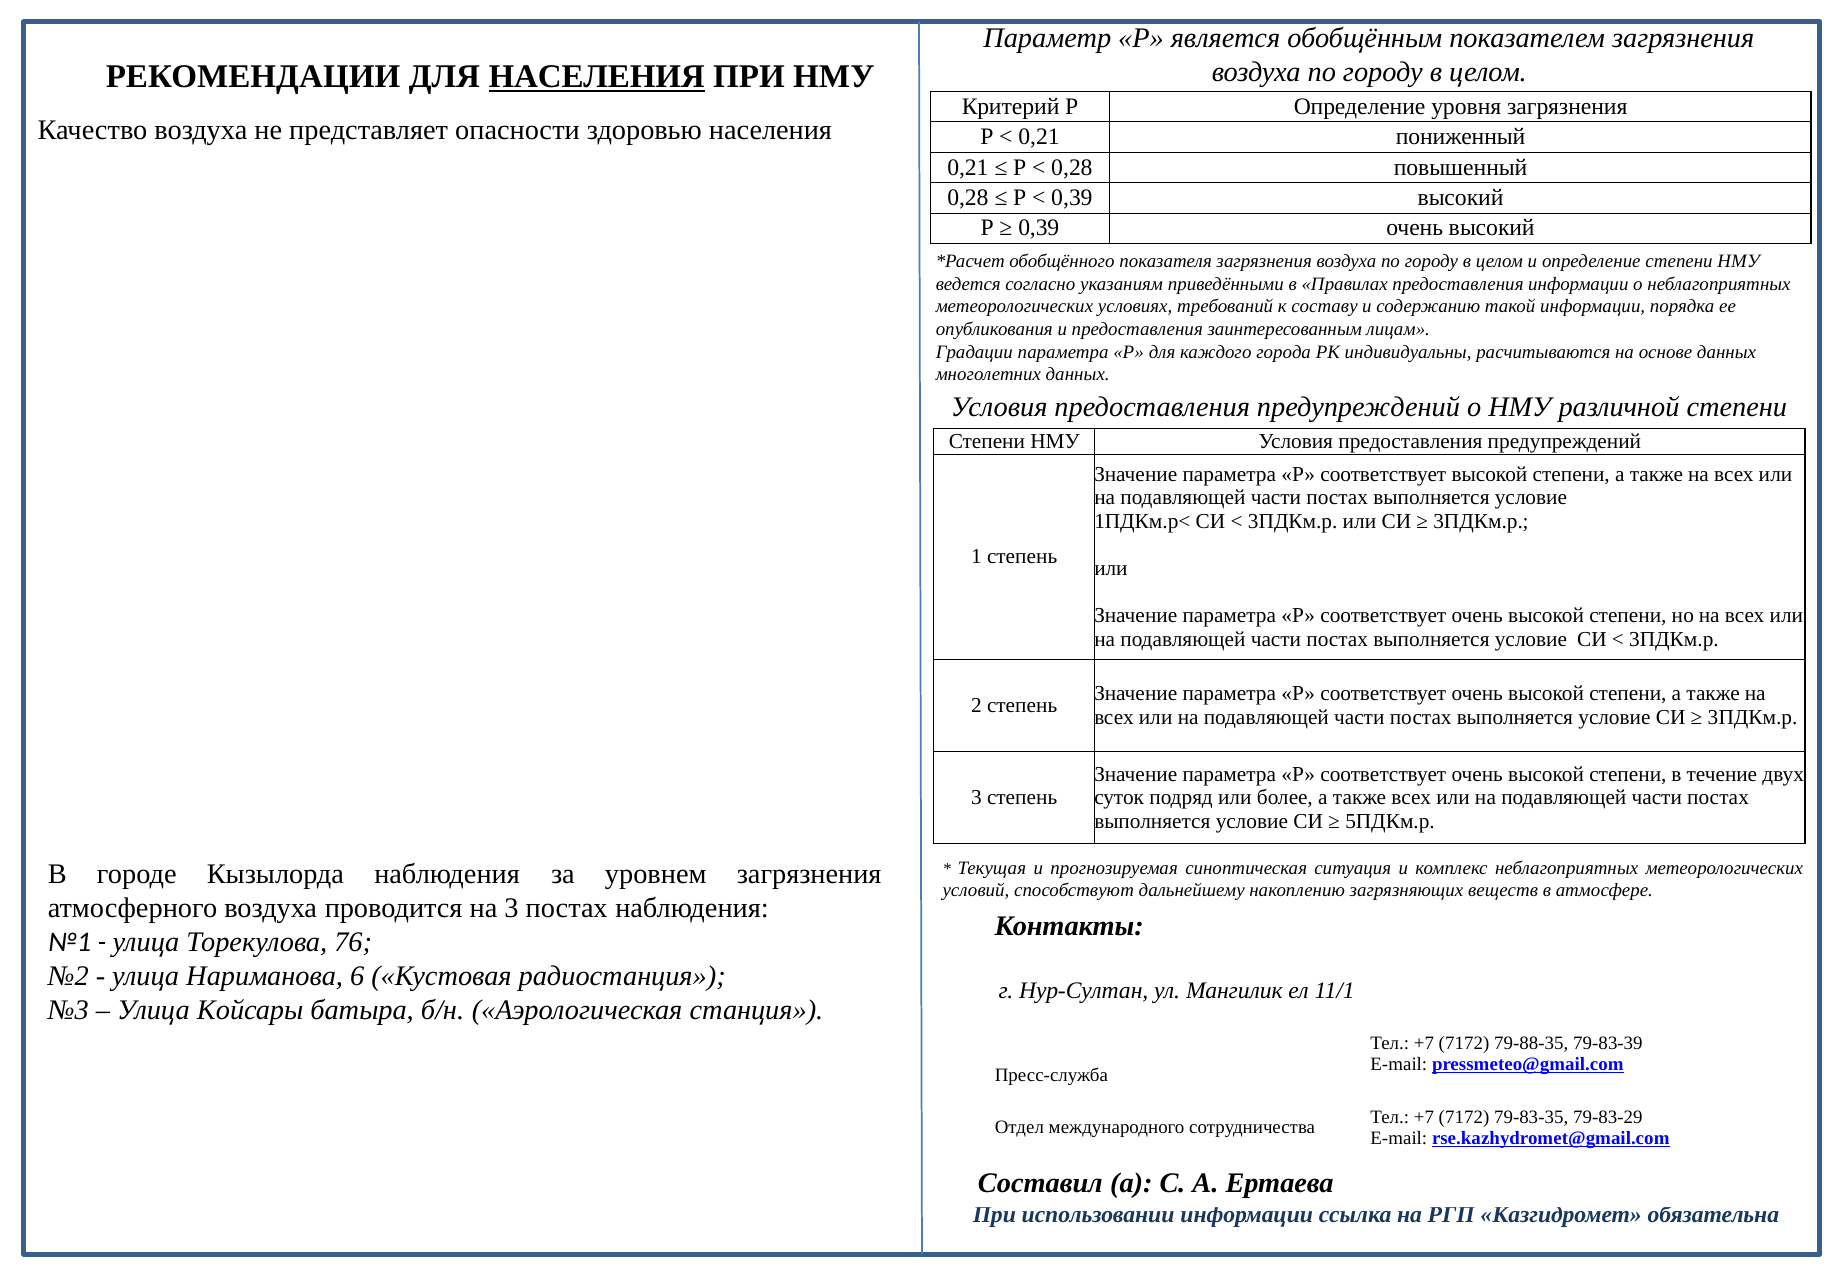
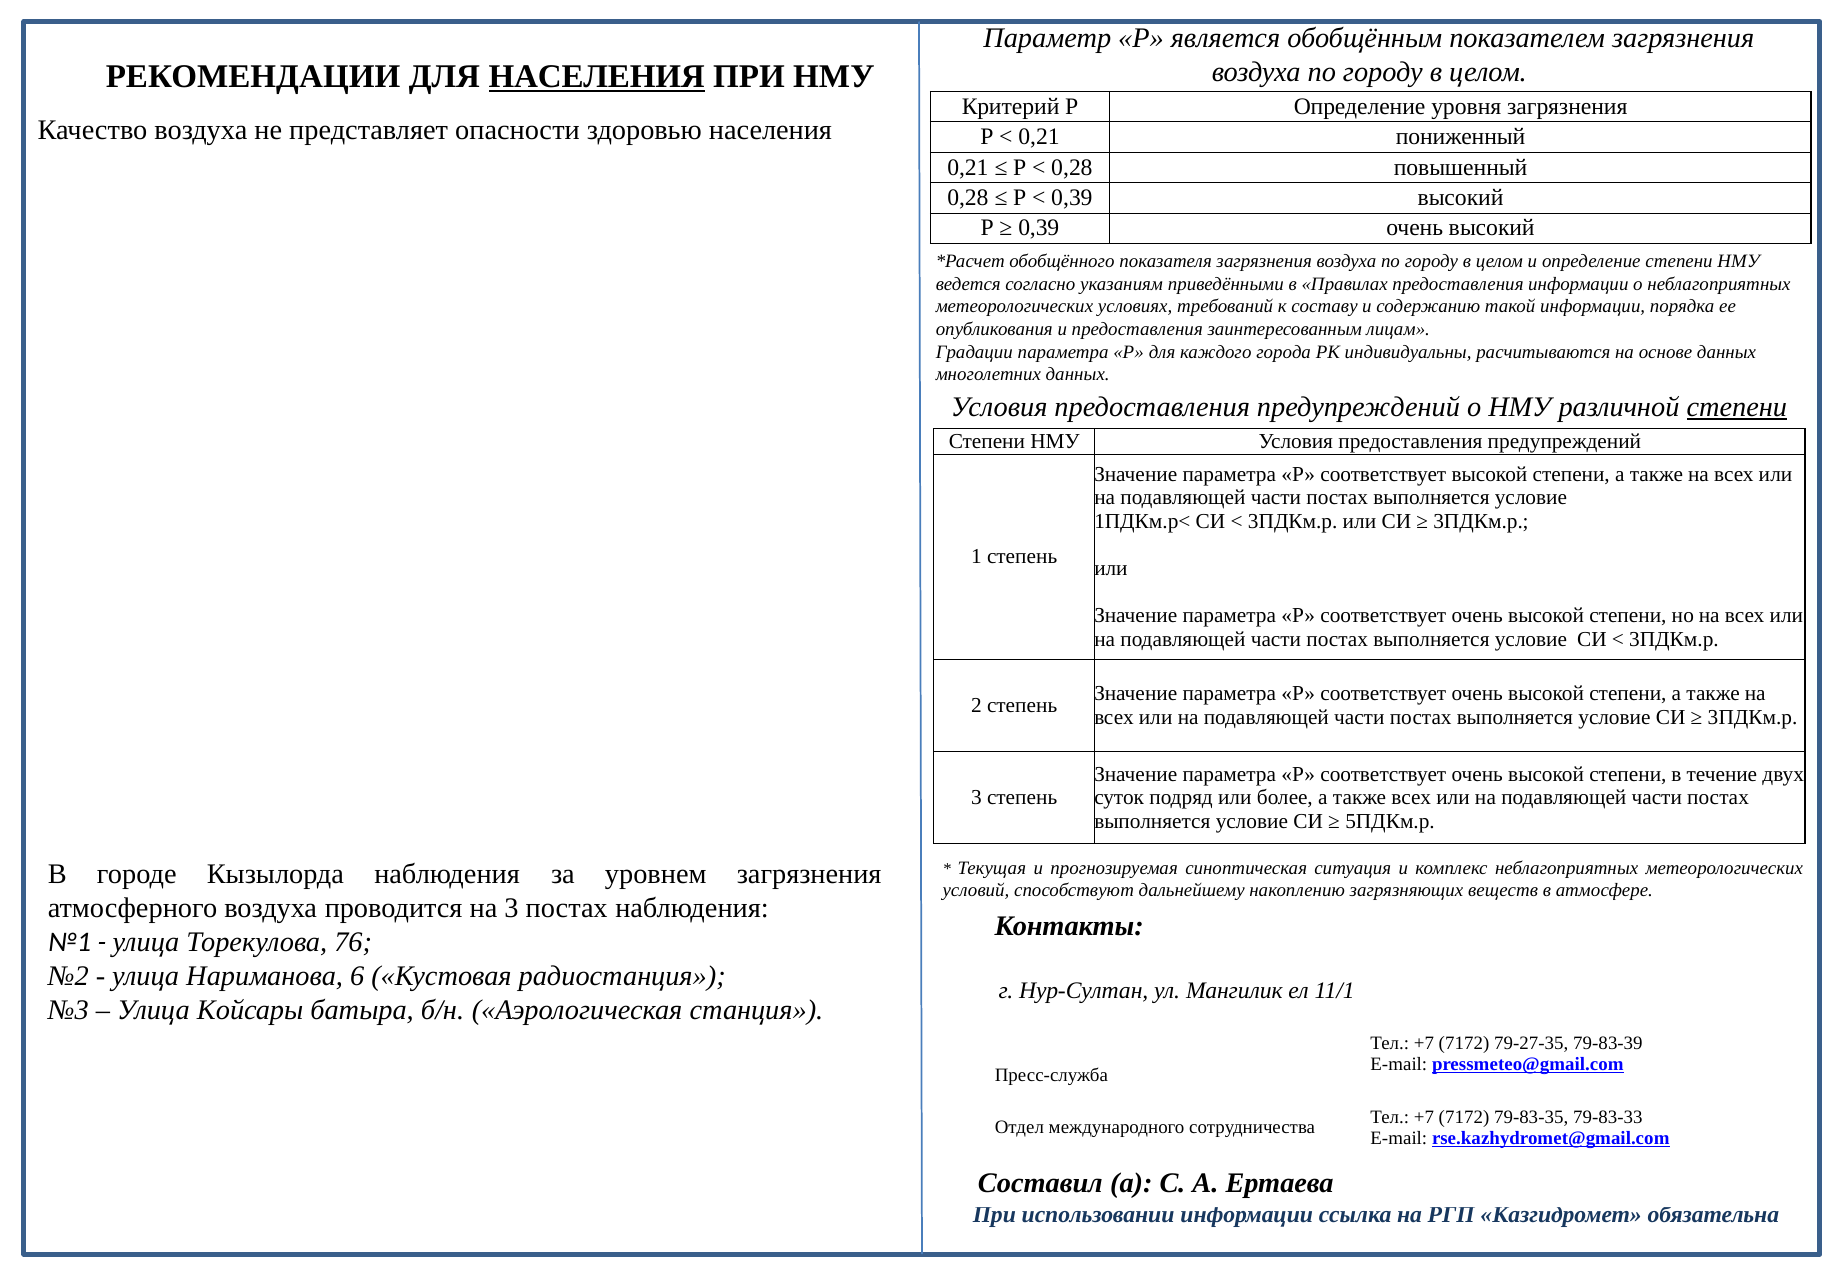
степени underline: none -> present (1737, 407)
79-88-35: 79-88-35 -> 79-27-35 (1531, 1044)
79-83-29: 79-83-29 -> 79-83-33 (1608, 1118)
